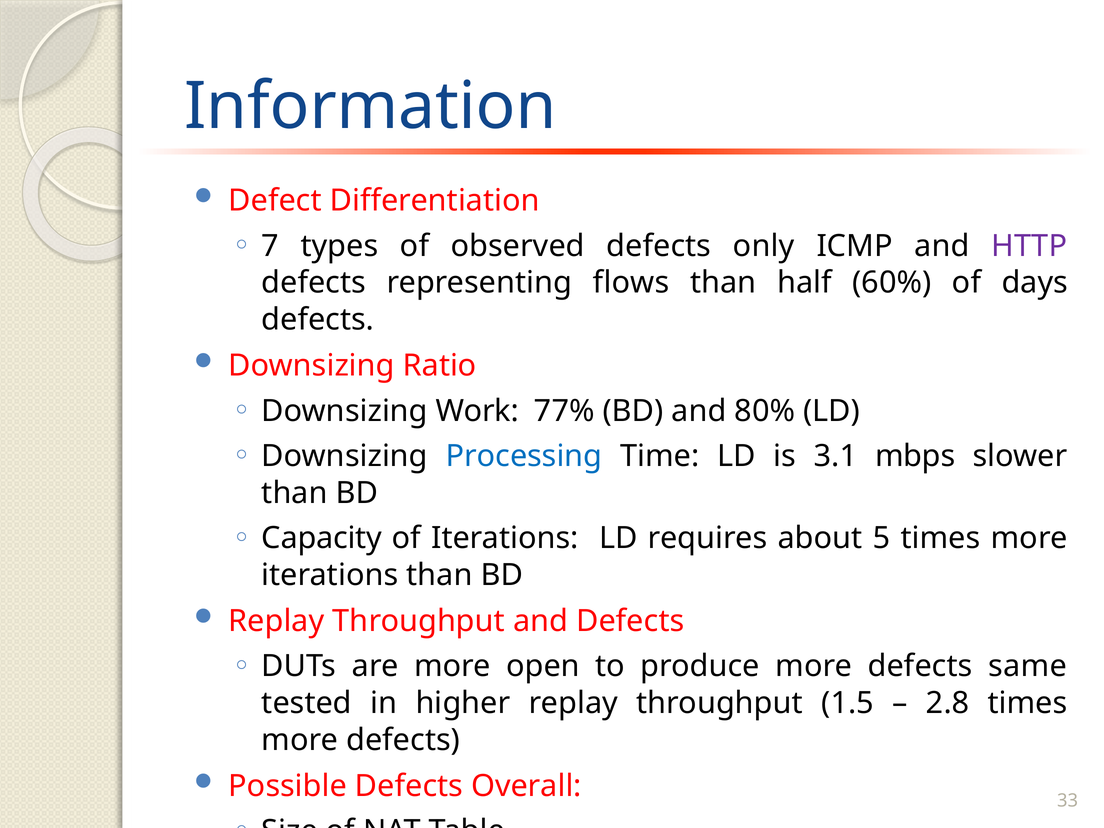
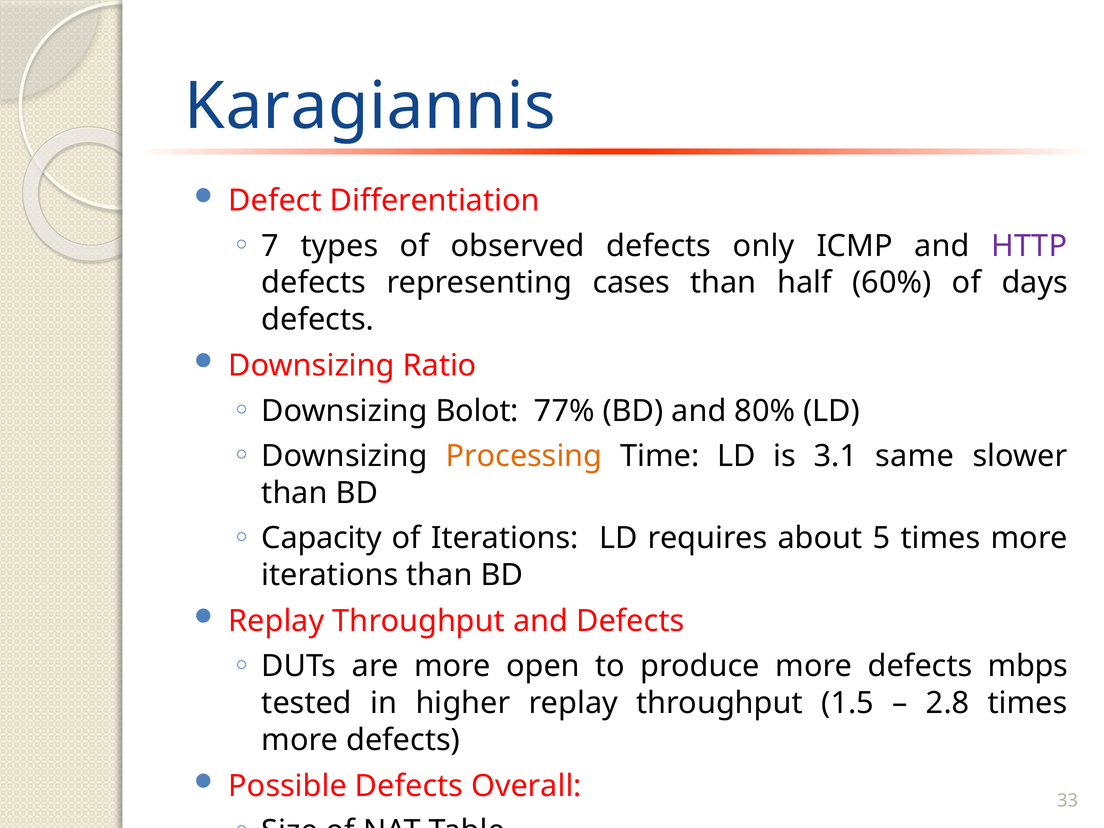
Information: Information -> Karagiannis (370, 107)
flows: flows -> cases (631, 283)
Work: Work -> Bolot (477, 411)
Processing colour: blue -> orange (524, 456)
mbps: mbps -> same (915, 456)
same: same -> mbps (1028, 666)
